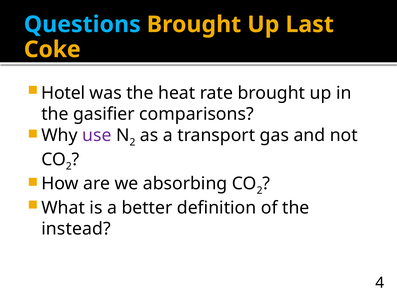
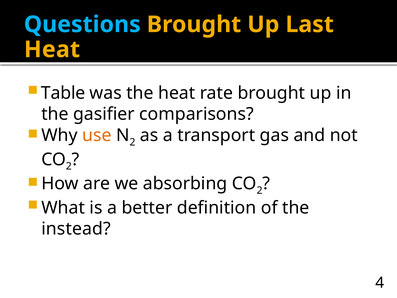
Coke: Coke -> Heat (52, 49)
Hotel: Hotel -> Table (63, 93)
use colour: purple -> orange (97, 135)
